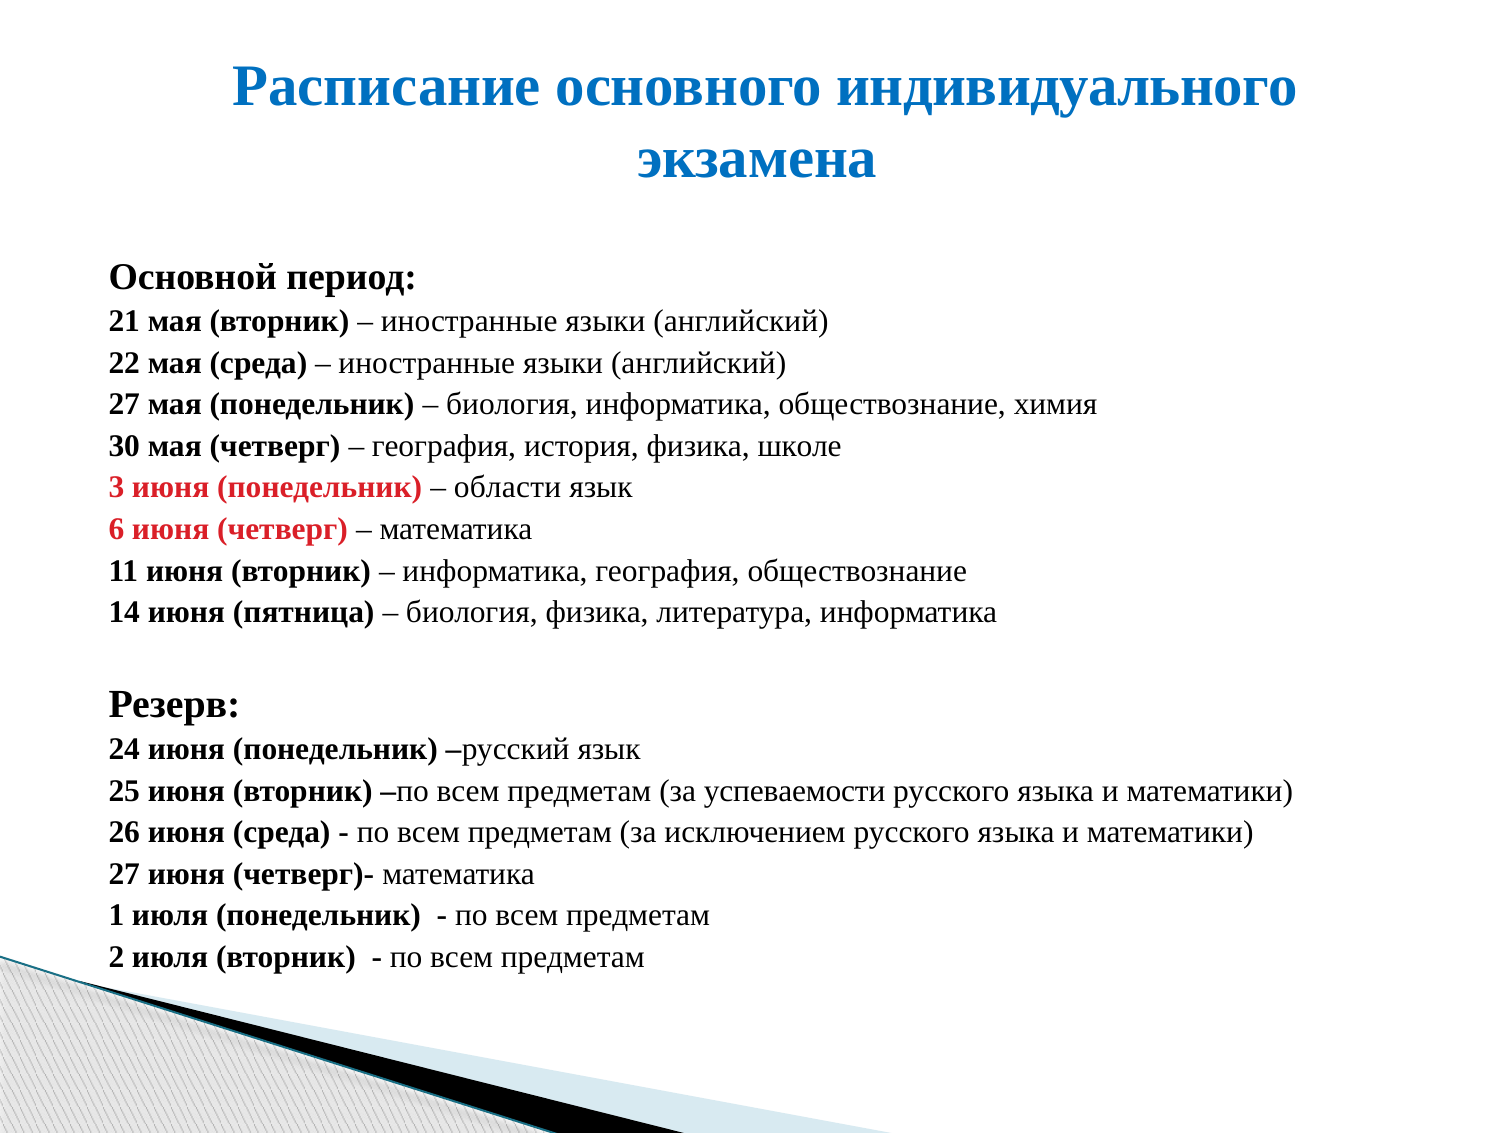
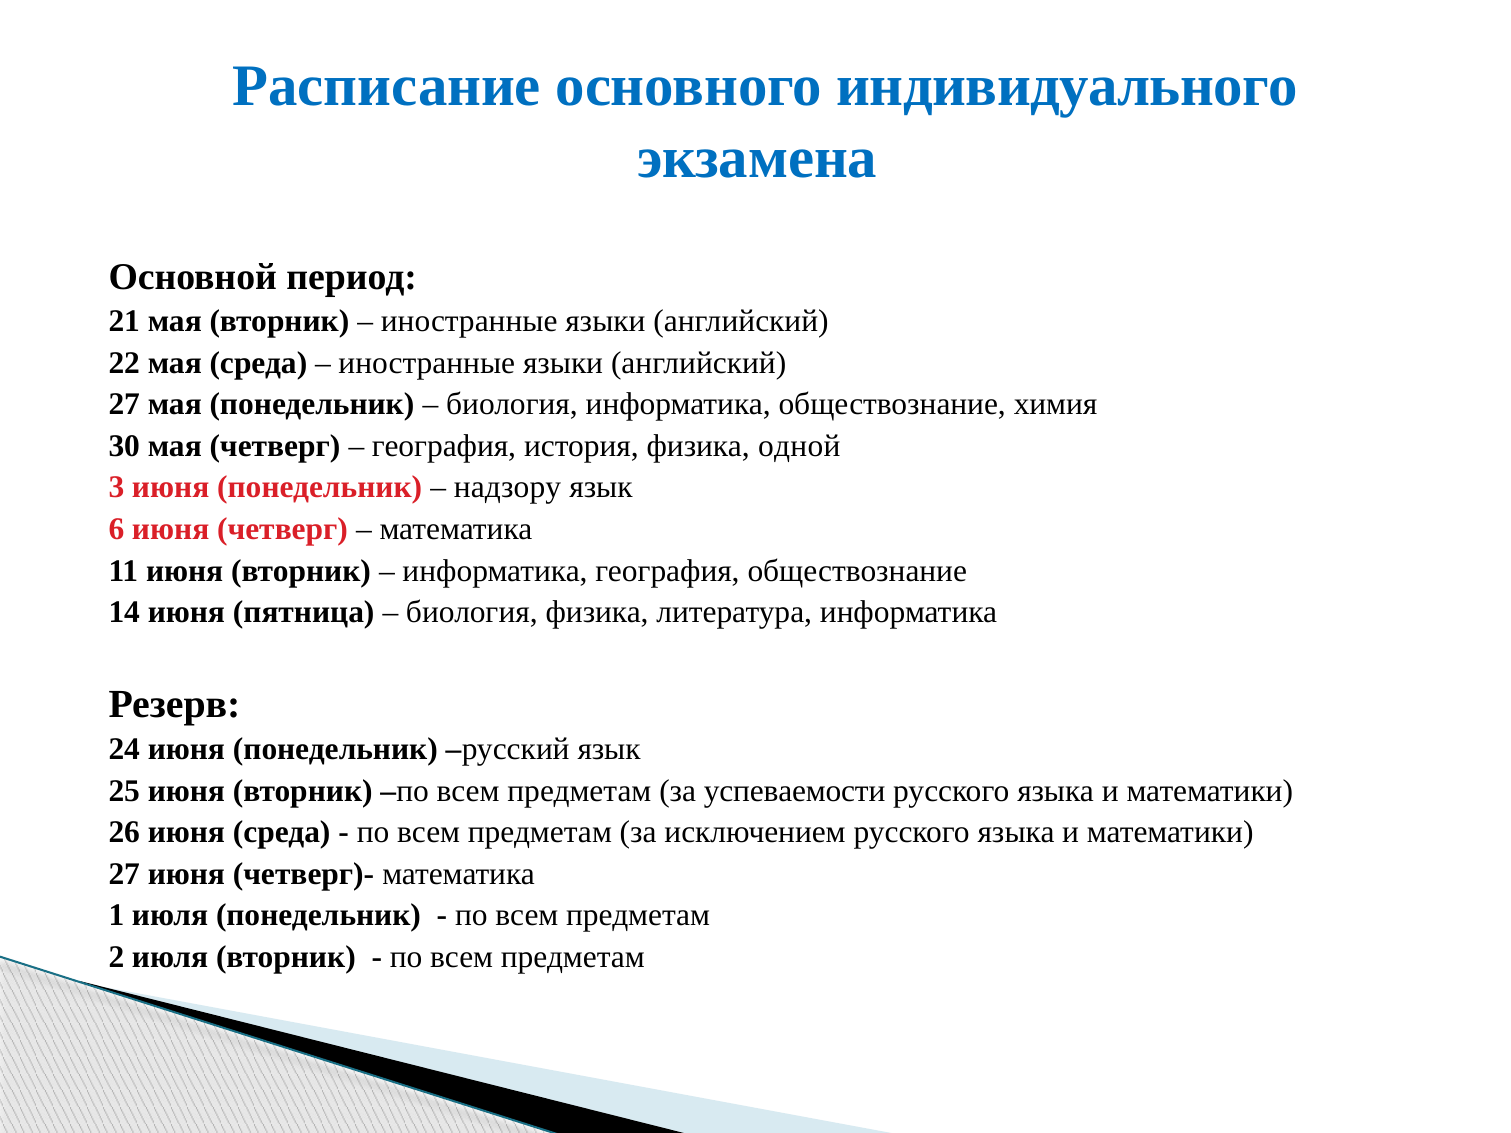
школе: школе -> одной (799, 446)
области: области -> надзору (508, 488)
